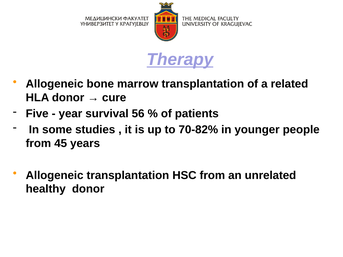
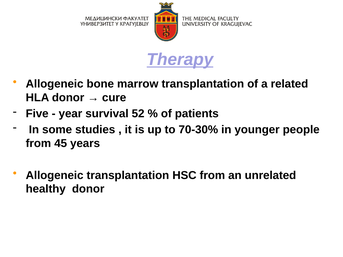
56: 56 -> 52 (138, 114)
70-82%: 70-82% -> 70-30% (198, 130)
